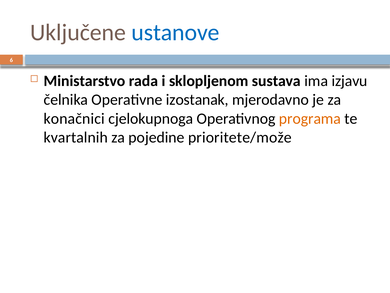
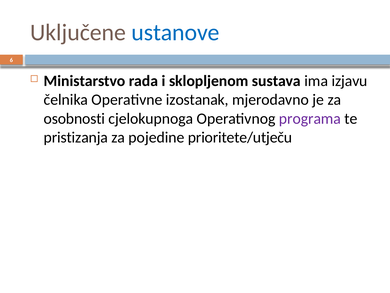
konačnici: konačnici -> osobnosti (74, 118)
programa colour: orange -> purple (310, 118)
kvartalnih: kvartalnih -> pristizanja (76, 137)
prioritete/može: prioritete/može -> prioritete/utječu (240, 137)
